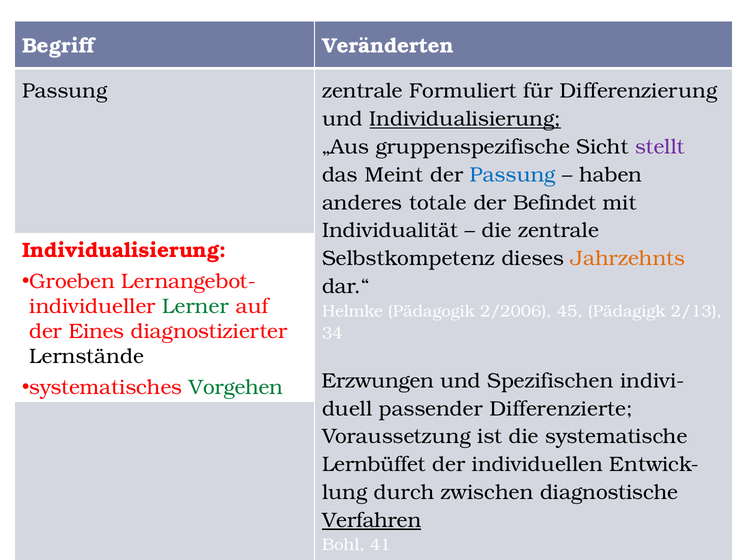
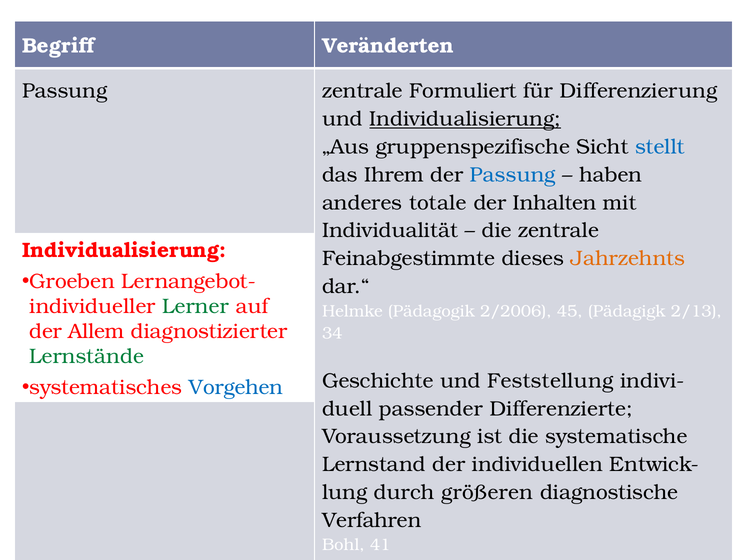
stellt colour: purple -> blue (660, 147)
Meint: Meint -> Ihrem (394, 175)
Befindet: Befindet -> Inhalten (555, 203)
Selbstkompetenz: Selbstkompetenz -> Feinabgestimmte (409, 259)
Eines: Eines -> Allem (96, 332)
Lernstände colour: black -> green (87, 357)
Erzwungen: Erzwungen -> Geschichte (378, 381)
Spezifischen: Spezifischen -> Feststellung (550, 381)
Vorgehen colour: green -> blue (236, 388)
Lernbüffet: Lernbüffet -> Lernstand (374, 465)
zwischen: zwischen -> größeren (487, 493)
Verfahren underline: present -> none (372, 520)
